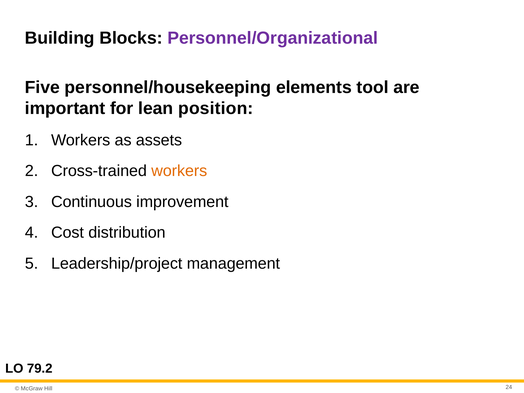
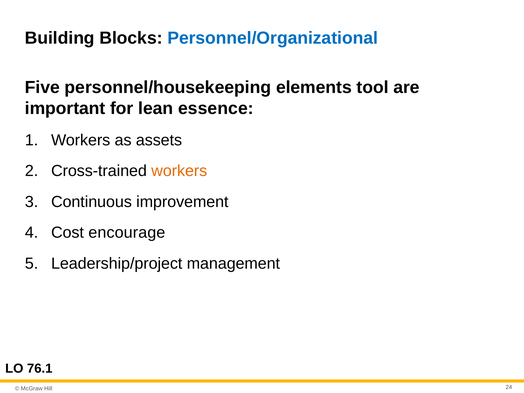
Personnel/Organizational colour: purple -> blue (273, 38)
position: position -> essence (216, 108)
distribution: distribution -> encourage (127, 233)
79.2: 79.2 -> 76.1 (40, 368)
